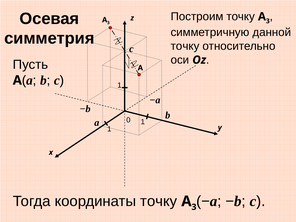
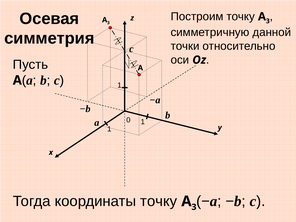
точку: точку -> точки (185, 46)
